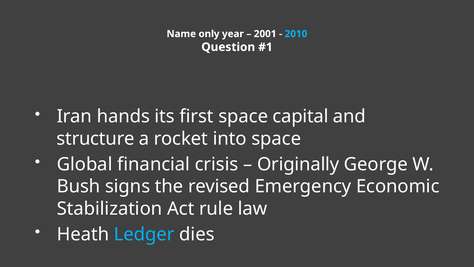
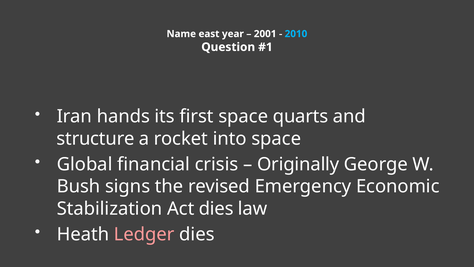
only: only -> east (209, 34)
capital: capital -> quarts (301, 116)
Act rule: rule -> dies (216, 208)
Ledger colour: light blue -> pink (144, 234)
